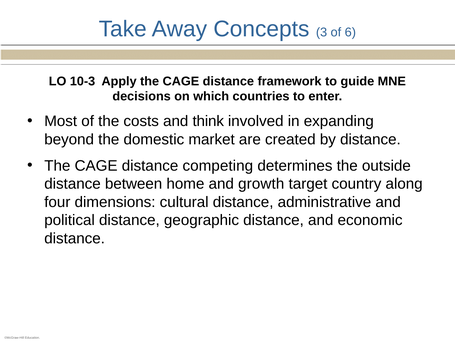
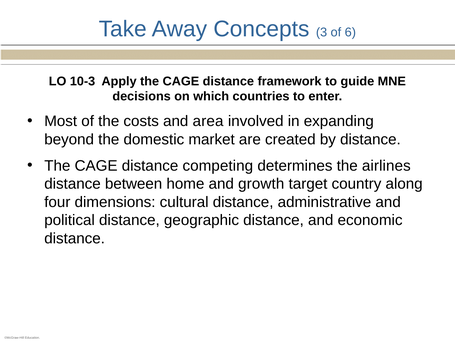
think: think -> area (208, 121)
outside: outside -> airlines (386, 166)
